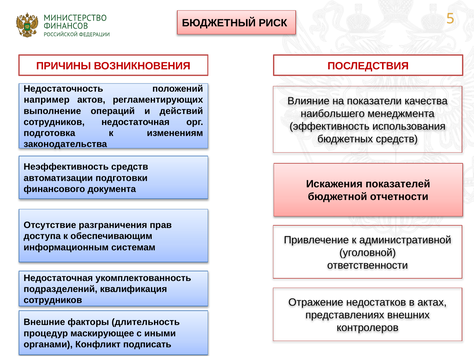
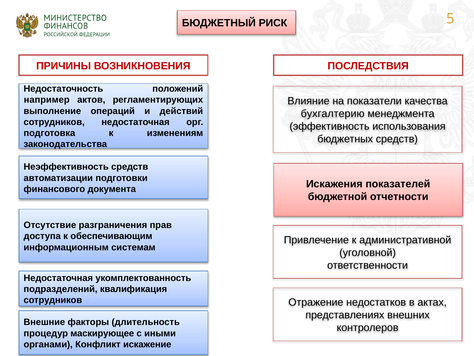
наибольшего: наибольшего -> бухгалтерию (333, 114)
подписать: подписать -> искажение (147, 344)
